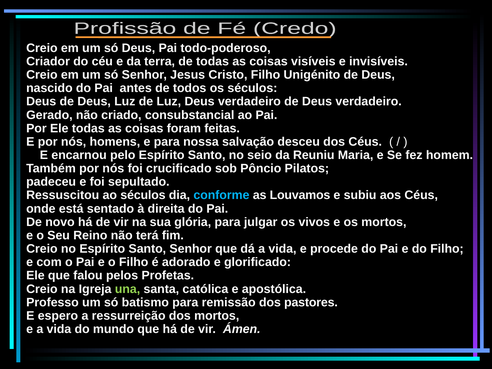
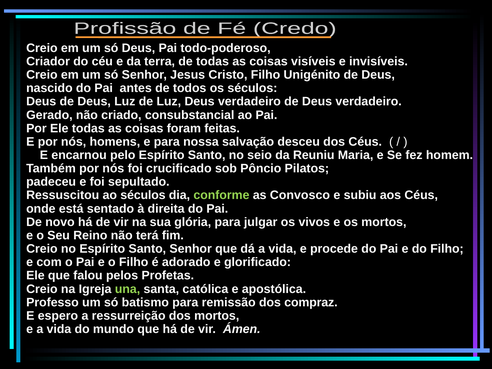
conforme colour: light blue -> light green (221, 195)
Louvamos: Louvamos -> Convosco (300, 195)
pastores: pastores -> compraz (311, 302)
